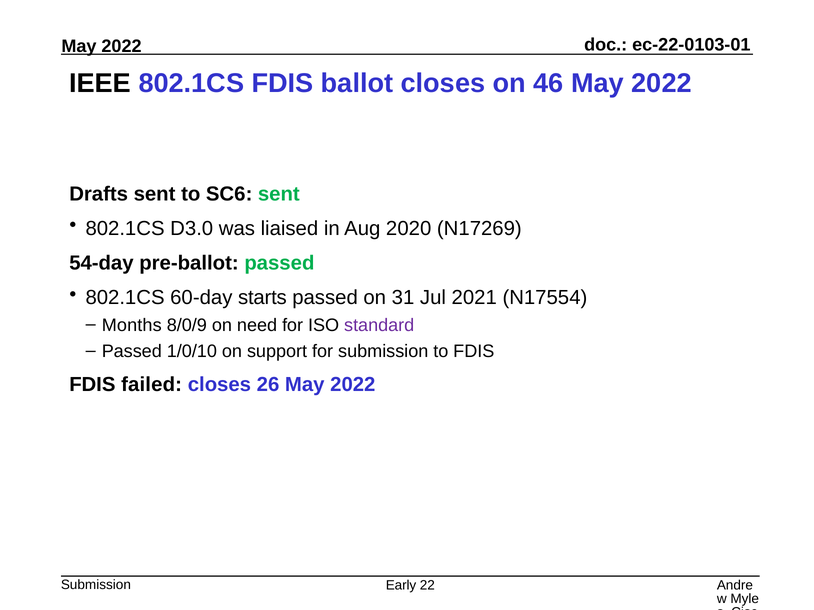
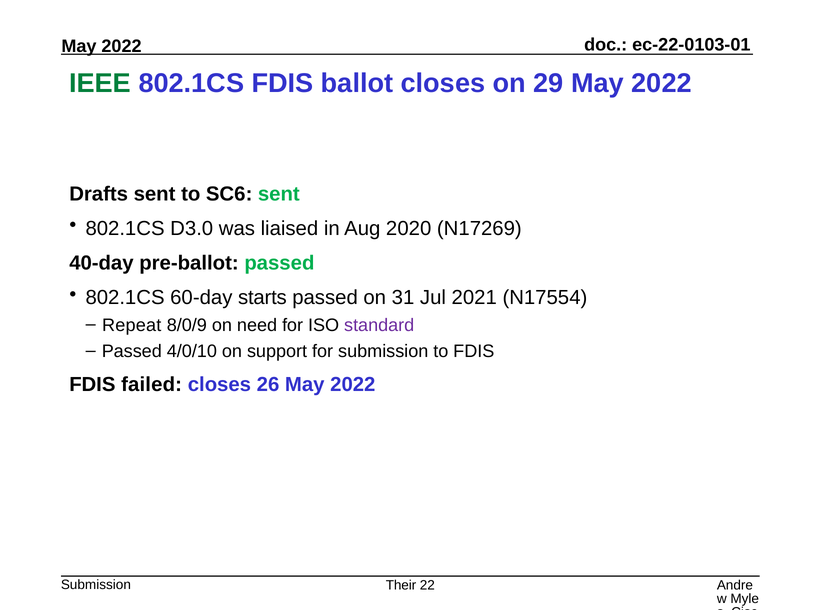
IEEE colour: black -> green (100, 83)
46: 46 -> 29 (548, 83)
54-day: 54-day -> 40-day (101, 263)
Months: Months -> Repeat (132, 325)
1/0/10: 1/0/10 -> 4/0/10 (192, 352)
Early: Early -> Their (401, 586)
